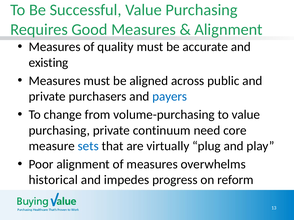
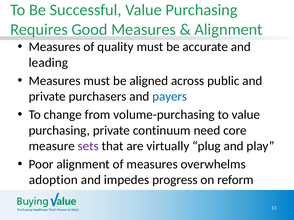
existing: existing -> leading (48, 63)
sets colour: blue -> purple (88, 146)
historical: historical -> adoption (53, 180)
